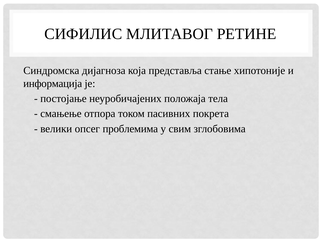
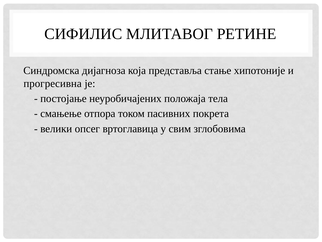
информација: информација -> прогресивна (53, 83)
проблемима: проблемима -> вртоглавица (130, 128)
